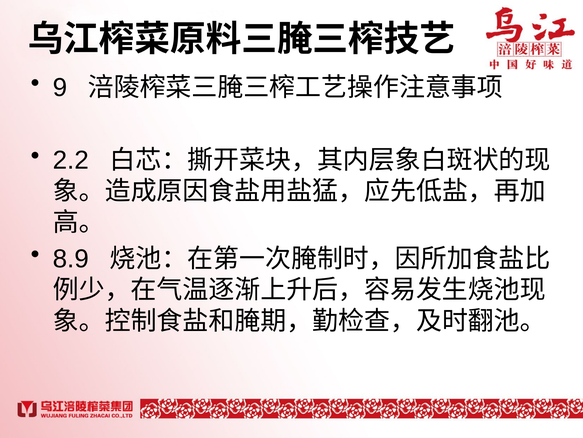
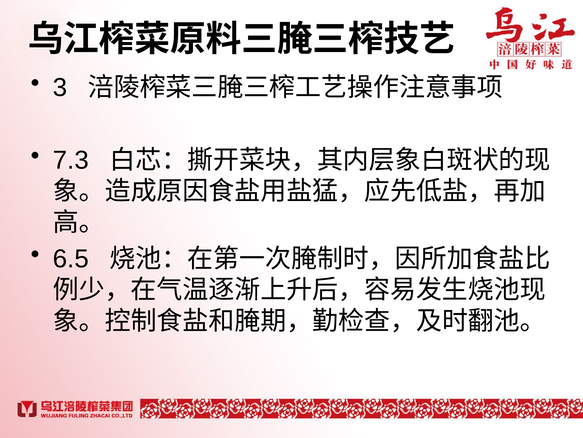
9: 9 -> 3 (60, 87)
2.2: 2.2 -> 7.3 (71, 160)
8.9: 8.9 -> 6.5 (71, 258)
